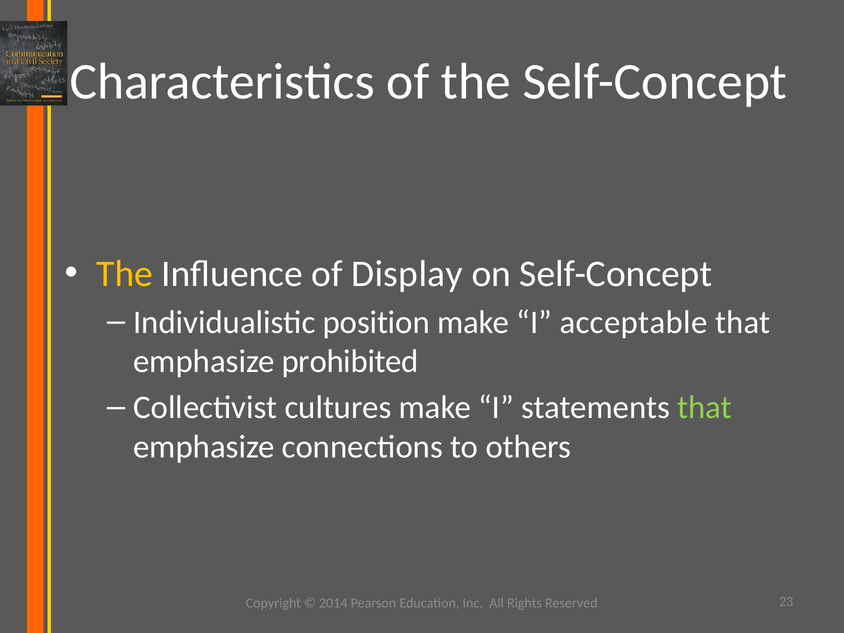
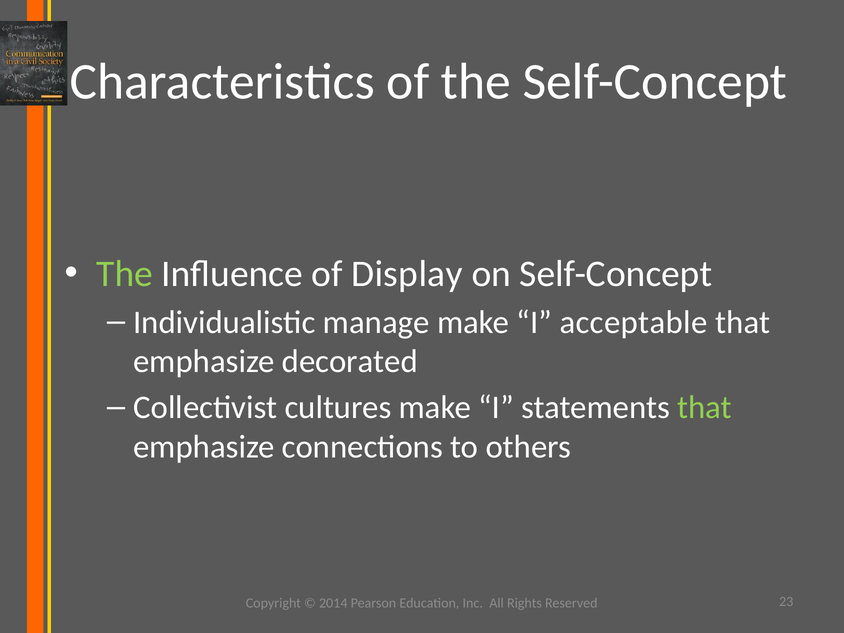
The colour: yellow -> light green (125, 274)
position: position -> manage (376, 322)
prohibited: prohibited -> decorated (350, 362)
